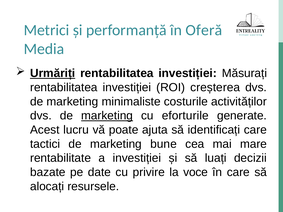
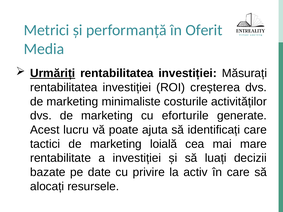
Oferă: Oferă -> Oferit (204, 30)
marketing underline: present -> none (107, 116)
bune: bune -> loială (164, 144)
voce: voce -> activ (196, 172)
